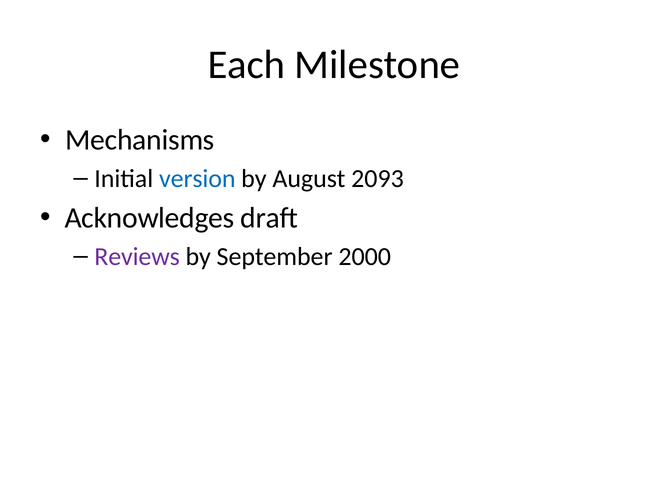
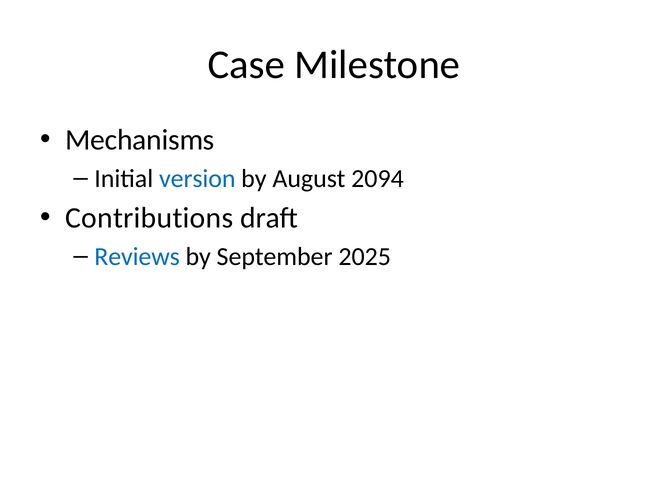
Each: Each -> Case (246, 65)
2093: 2093 -> 2094 (378, 178)
Acknowledges: Acknowledges -> Contributions (149, 218)
Reviews colour: purple -> blue (137, 256)
2000: 2000 -> 2025 (365, 256)
